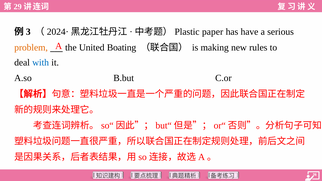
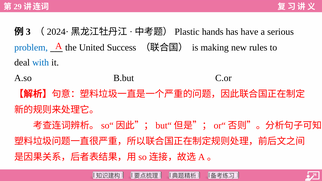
paper: paper -> hands (213, 32)
problem colour: orange -> blue (31, 48)
Boating: Boating -> Success (122, 48)
